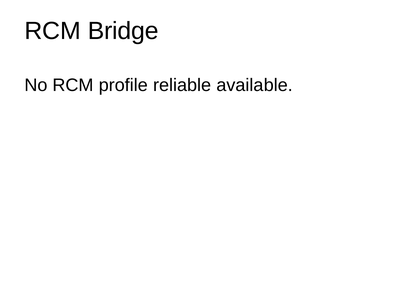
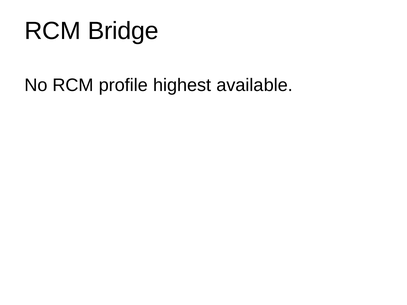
reliable: reliable -> highest (182, 85)
